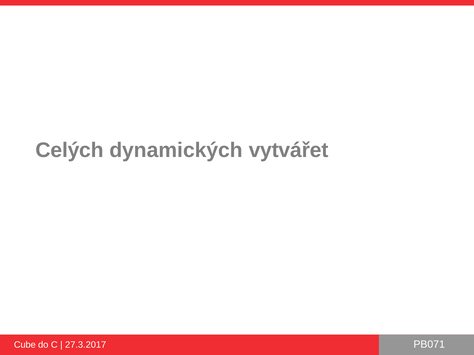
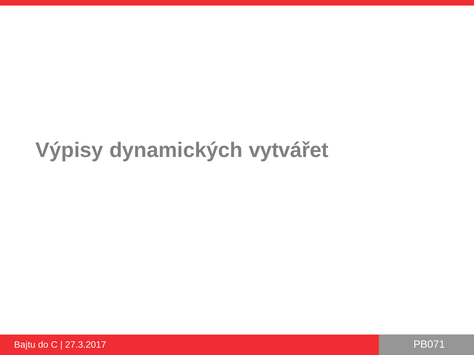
Celých: Celých -> Výpisy (69, 151)
Cube: Cube -> Bajtu (25, 345)
